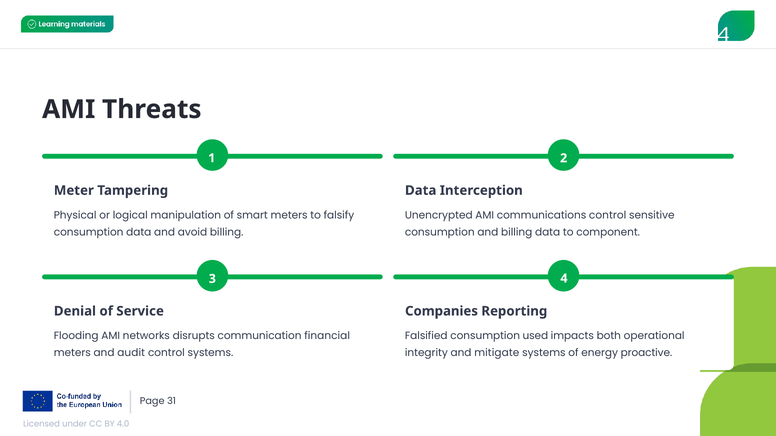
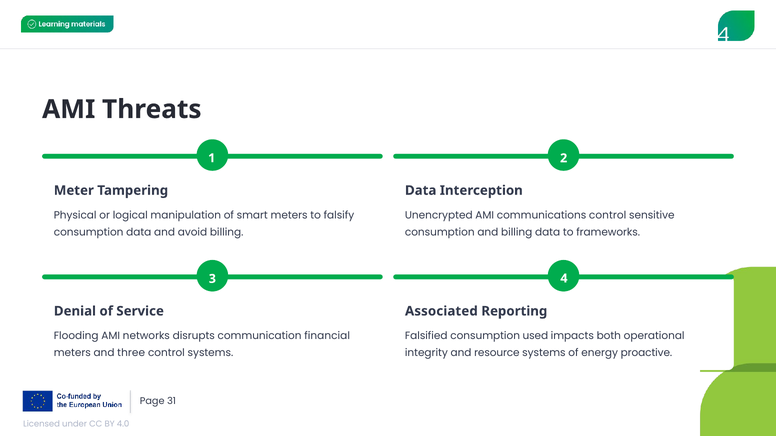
component: component -> frameworks (608, 232)
Companies: Companies -> Associated (441, 311)
audit: audit -> three (131, 353)
mitigate: mitigate -> resource (497, 353)
